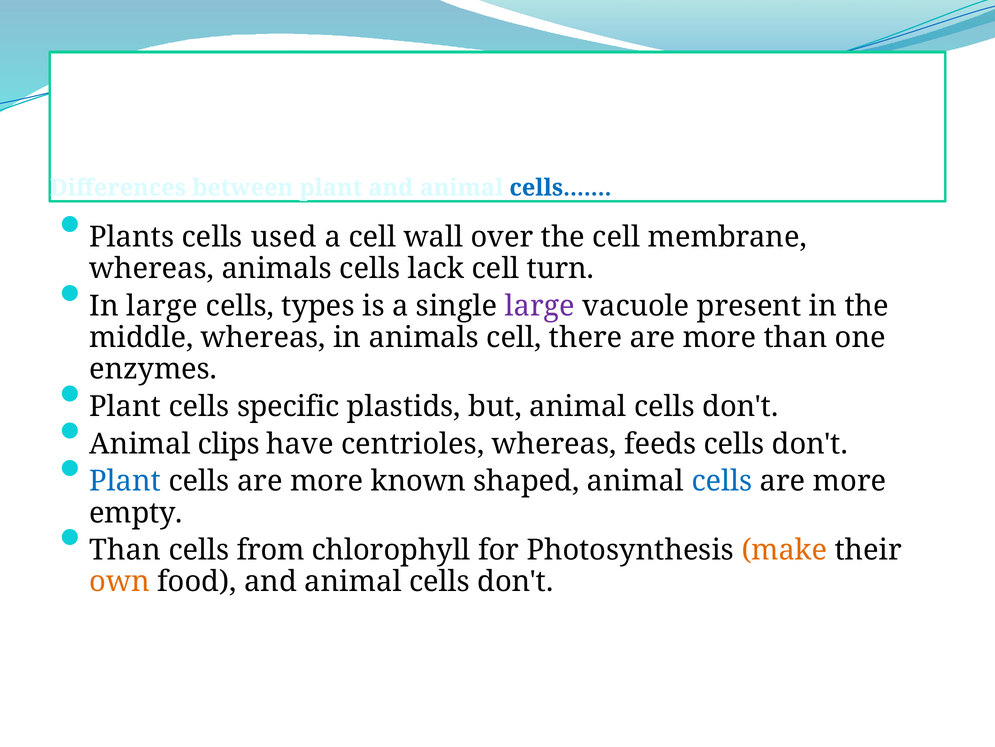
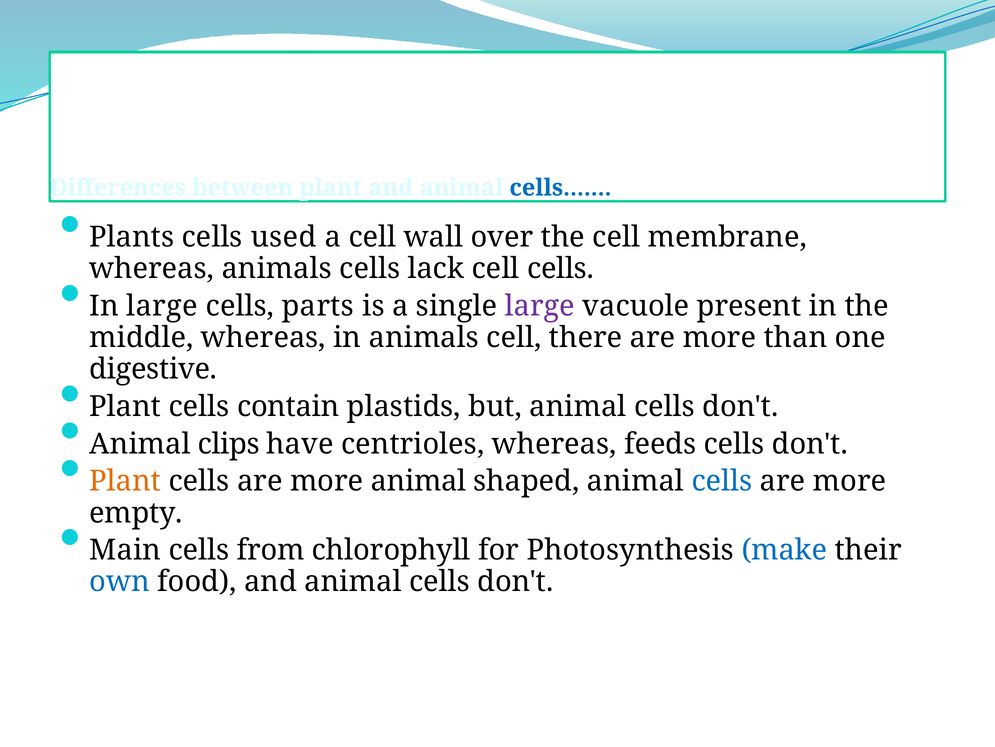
cell turn: turn -> cells (560, 269)
types: types -> parts (318, 306)
enzymes: enzymes -> digestive (153, 369)
specific: specific -> contain (288, 406)
Plant colour: blue -> orange (125, 481)
more known: known -> animal (418, 481)
Than: Than -> Main (125, 550)
make colour: orange -> blue (784, 550)
own colour: orange -> blue (120, 581)
